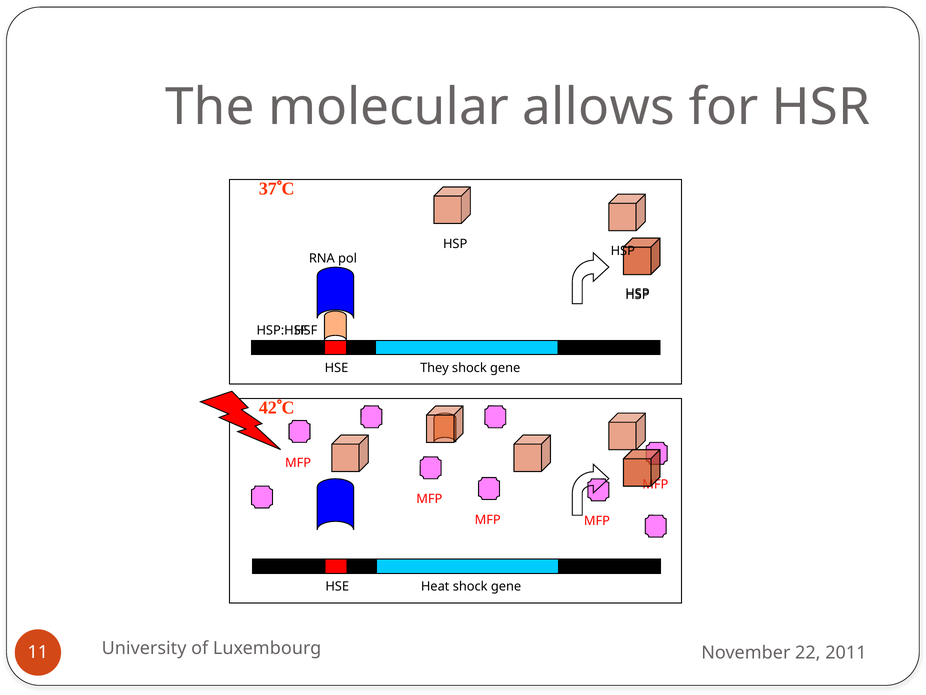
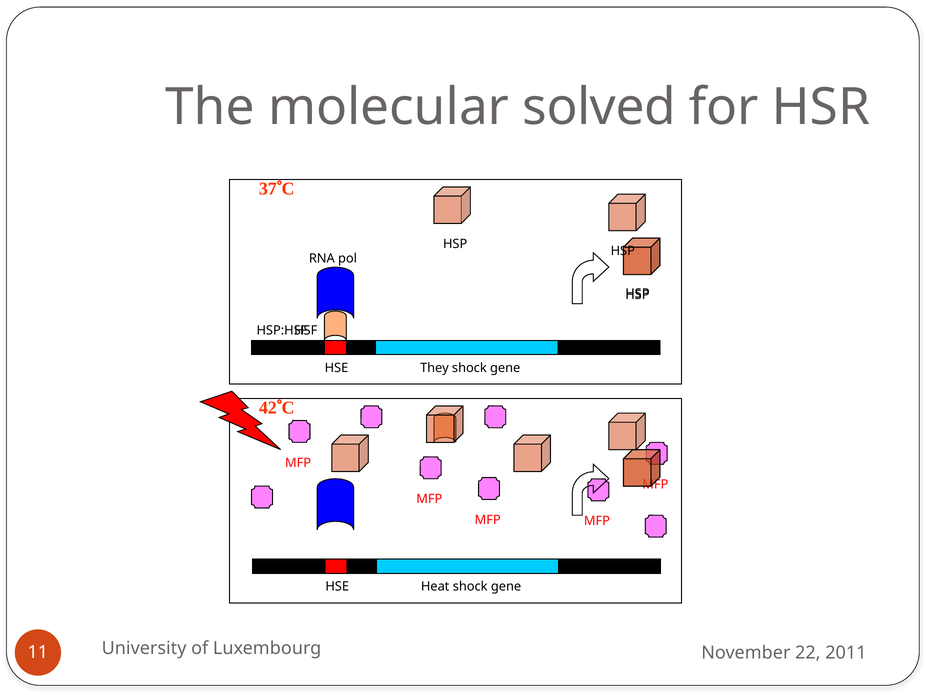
allows: allows -> solved (599, 107)
